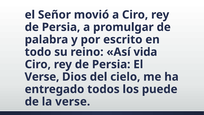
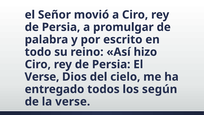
vida: vida -> hizo (145, 52)
puede: puede -> según (160, 89)
